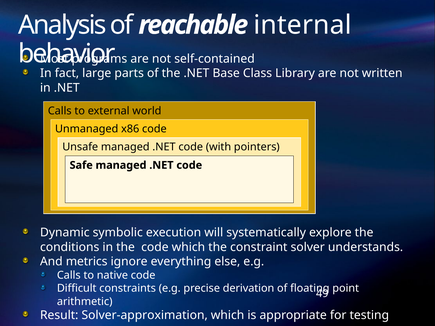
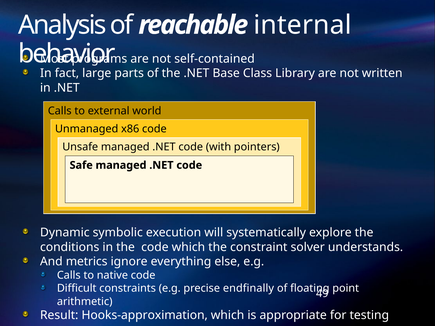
derivation: derivation -> endfinally (248, 289)
Solver-approximation: Solver-approximation -> Hooks-approximation (145, 316)
